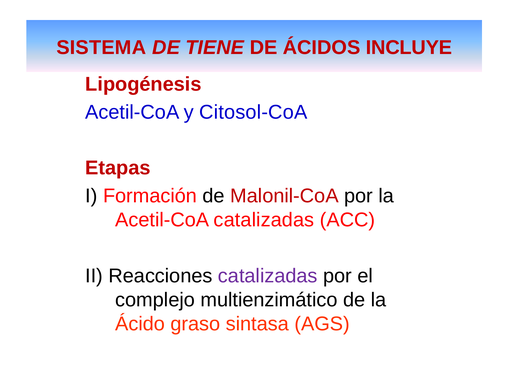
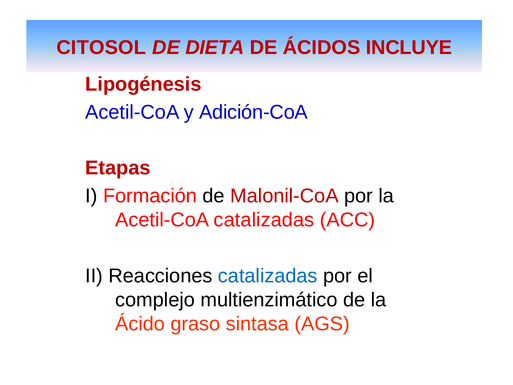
SISTEMA: SISTEMA -> CITOSOL (101, 47)
TIENE: TIENE -> DIETA (215, 47)
Citosol-CoA: Citosol-CoA -> Adición-CoA (254, 112)
catalizadas colour: purple -> blue (268, 276)
